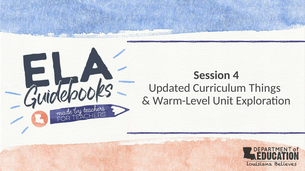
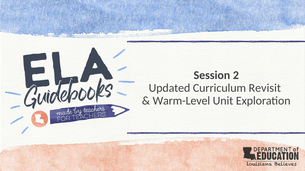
4: 4 -> 2 (236, 75)
Things: Things -> Revisit (265, 88)
